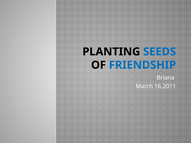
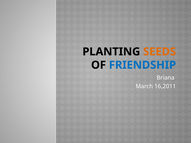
SEEDS colour: blue -> orange (160, 52)
